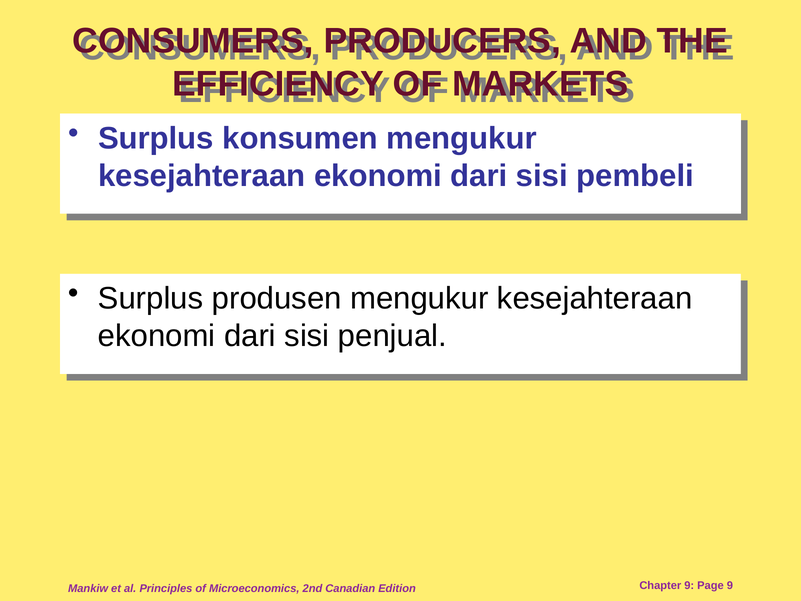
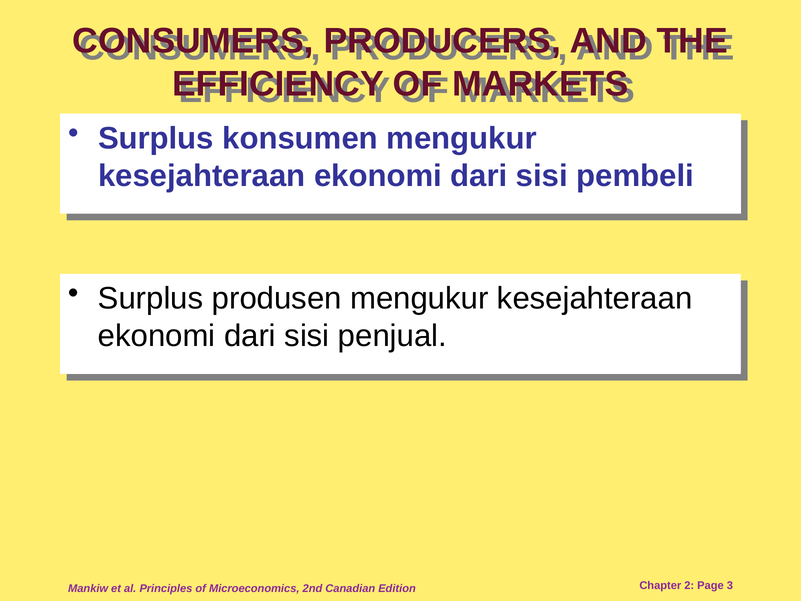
Chapter 9: 9 -> 2 (689, 586)
Page 9: 9 -> 3 (730, 586)
